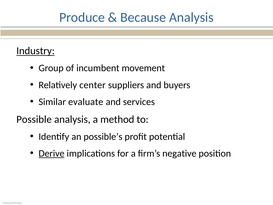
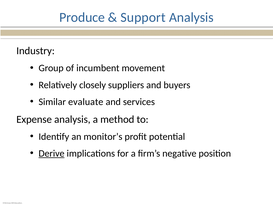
Because: Because -> Support (143, 17)
Industry underline: present -> none (36, 51)
center: center -> closely (93, 85)
Possible: Possible -> Expense (34, 119)
possible’s: possible’s -> monitor’s (103, 136)
